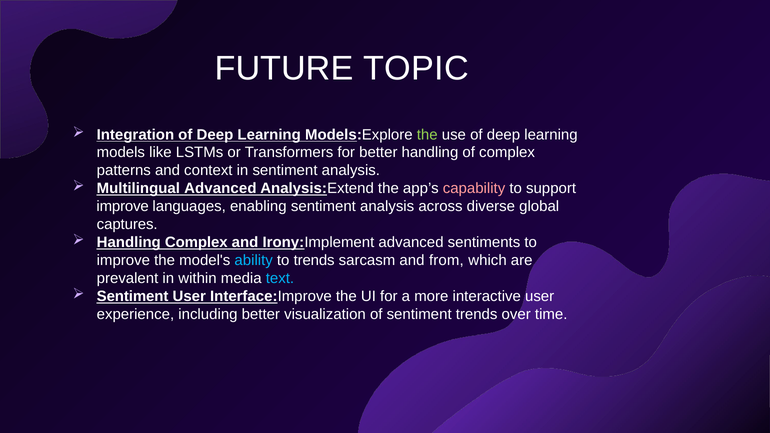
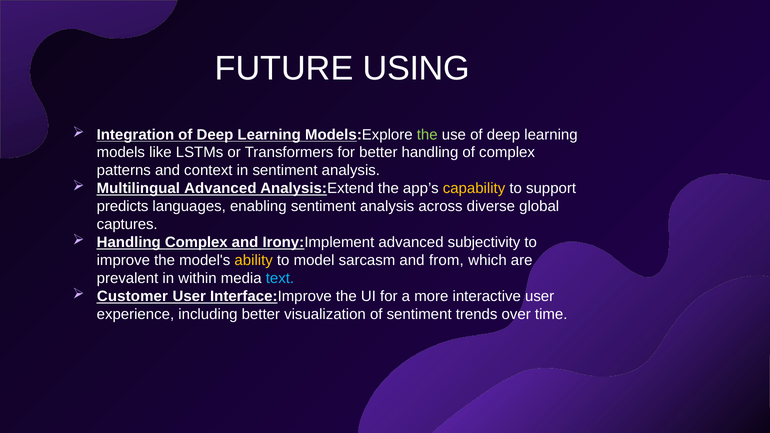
TOPIC: TOPIC -> USING (416, 69)
capability colour: pink -> yellow (474, 189)
improve: improve -> predicts (123, 207)
sentiments: sentiments -> subjectivity (484, 242)
ability colour: light blue -> yellow (254, 260)
to trends: trends -> model (314, 260)
Sentiment: Sentiment -> Customer (132, 296)
